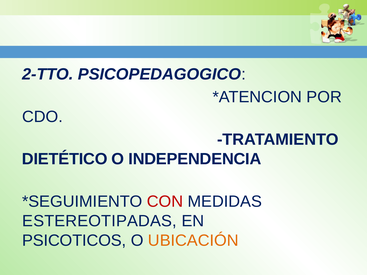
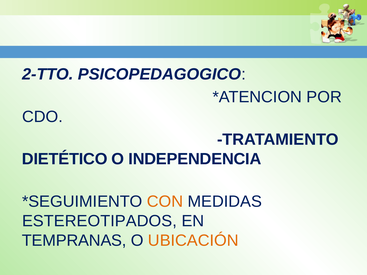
CON colour: red -> orange (165, 202)
ESTEREOTIPADAS: ESTEREOTIPADAS -> ESTEREOTIPADOS (99, 221)
PSICOTICOS: PSICOTICOS -> TEMPRANAS (74, 241)
